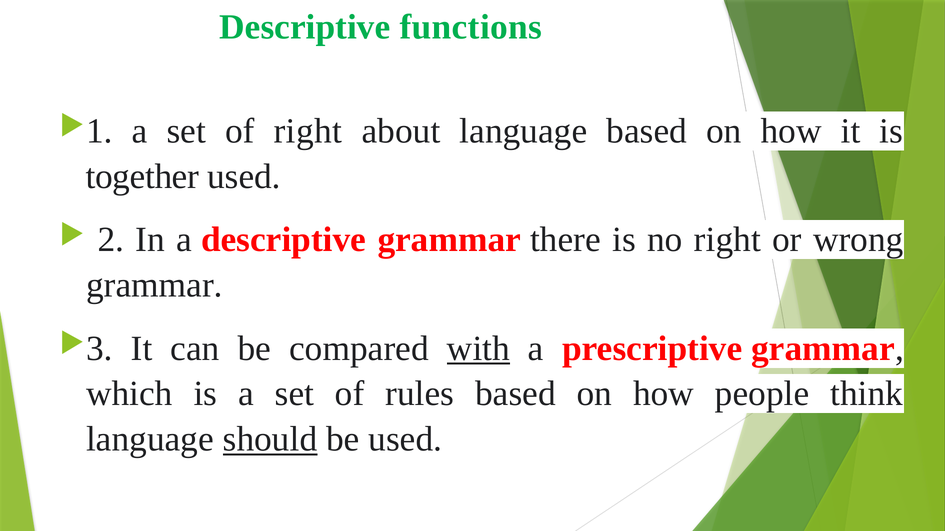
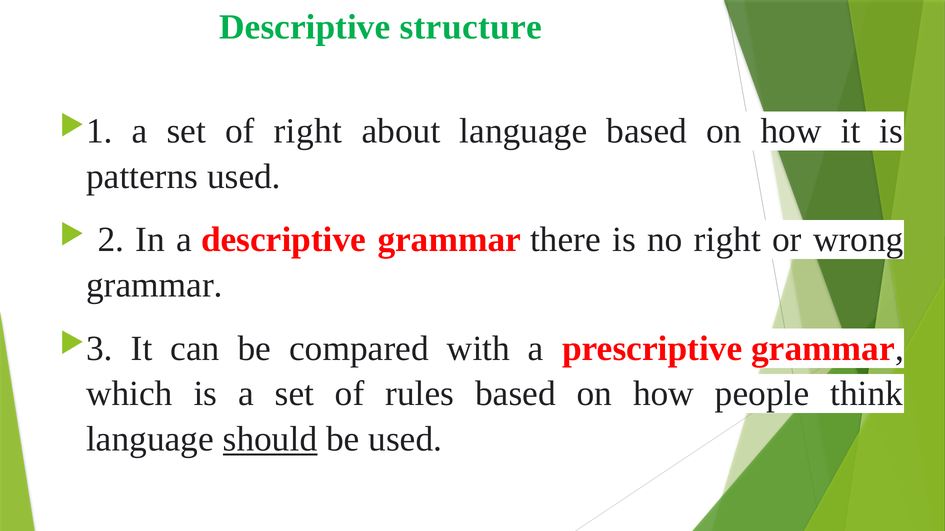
functions: functions -> structure (471, 27)
together: together -> patterns (142, 177)
with underline: present -> none (478, 349)
